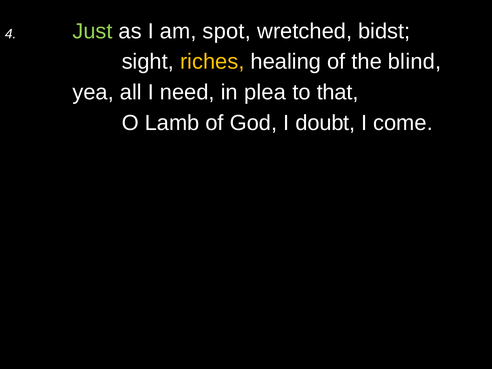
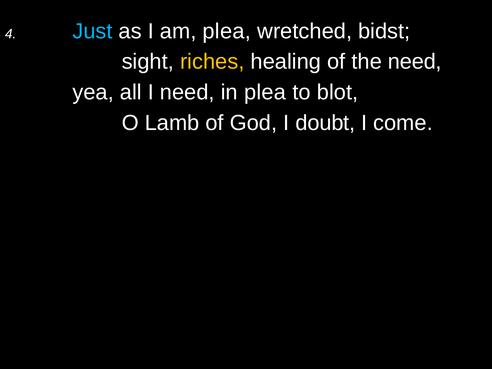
Just colour: light green -> light blue (93, 31)
am spot: spot -> plea (227, 31)
the blind: blind -> need (415, 62)
that: that -> blot (338, 92)
